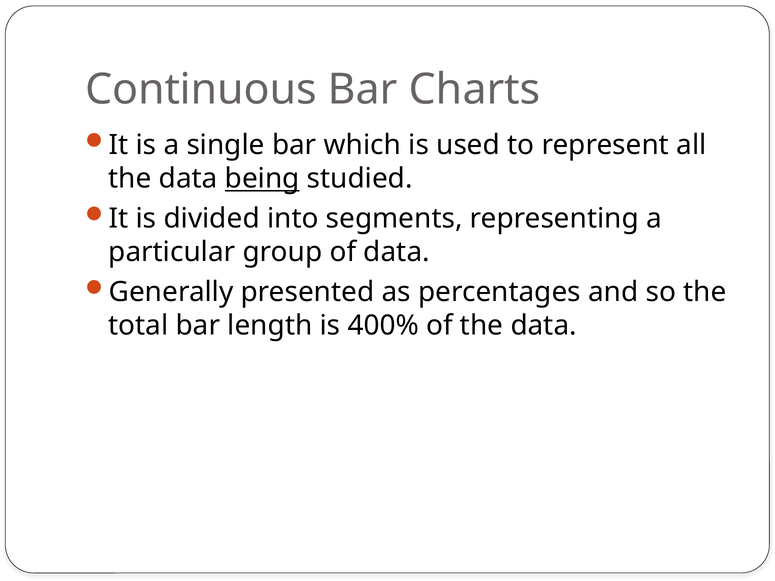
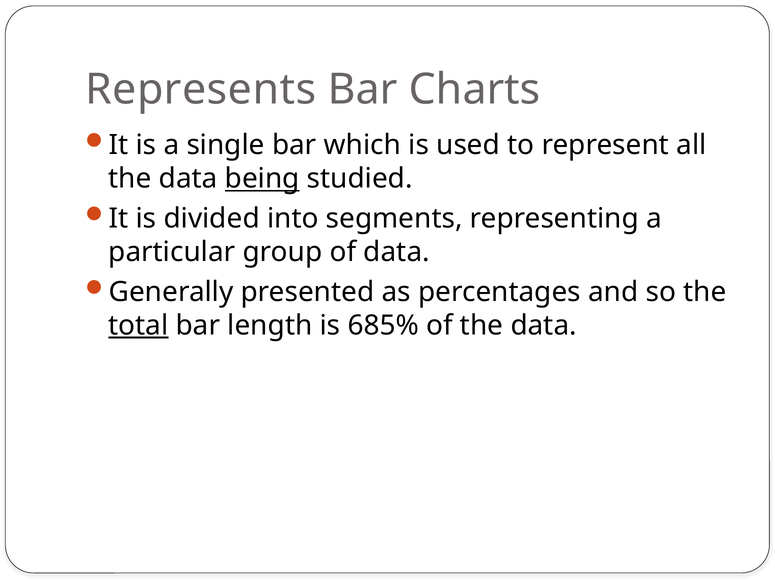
Continuous: Continuous -> Represents (201, 90)
total underline: none -> present (138, 326)
400%: 400% -> 685% (383, 326)
